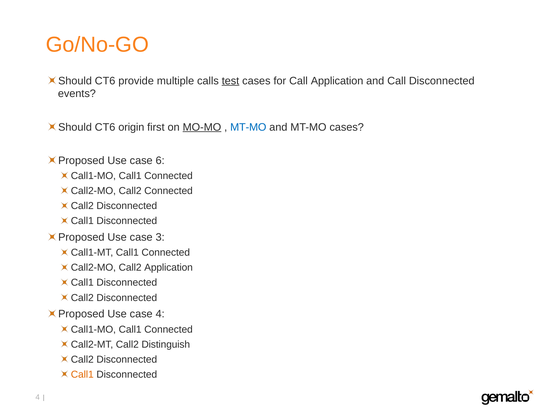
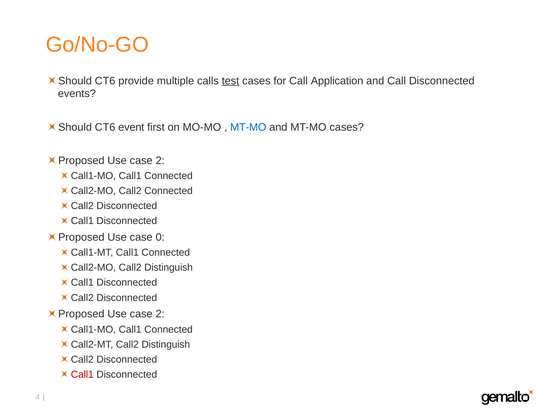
origin: origin -> event (131, 127)
MO-MO underline: present -> none (202, 127)
6: 6 -> 2 (160, 160)
3: 3 -> 0 (160, 237)
Call2-MO Call2 Application: Application -> Distinguish (169, 268)
4: 4 -> 2 (160, 314)
Call1 colour: orange -> red (82, 374)
